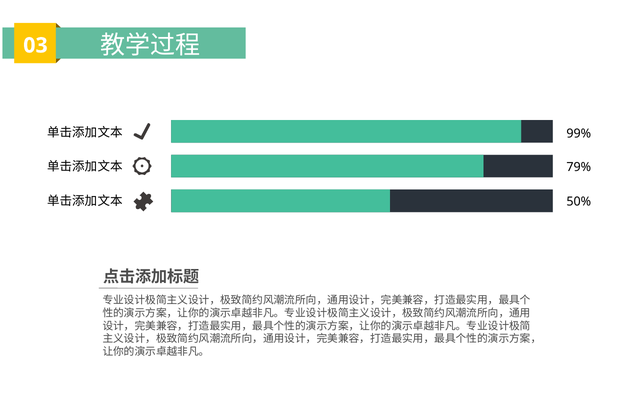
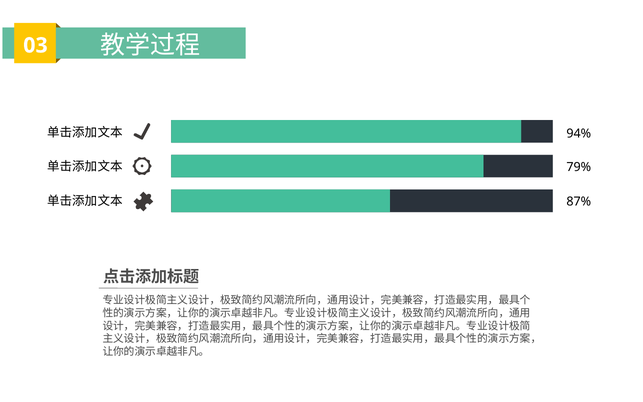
99%: 99% -> 94% (579, 134)
50%: 50% -> 87% (579, 202)
